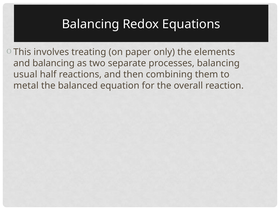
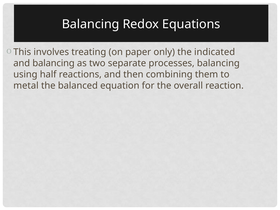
elements: elements -> indicated (215, 52)
usual: usual -> using (25, 74)
